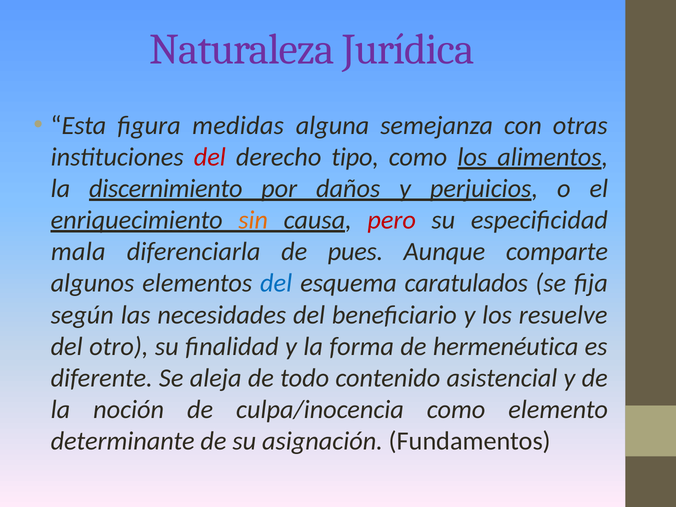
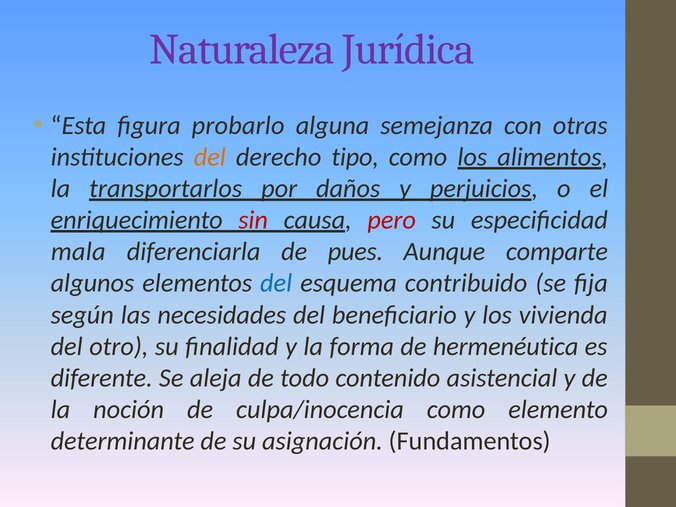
medidas: medidas -> probarlo (238, 125)
del colour: red -> orange (210, 157)
discernimiento: discernimiento -> transportarlos (166, 189)
sin colour: orange -> red (253, 220)
caratulados: caratulados -> contribuido (466, 283)
resuelve: resuelve -> vivienda (563, 315)
